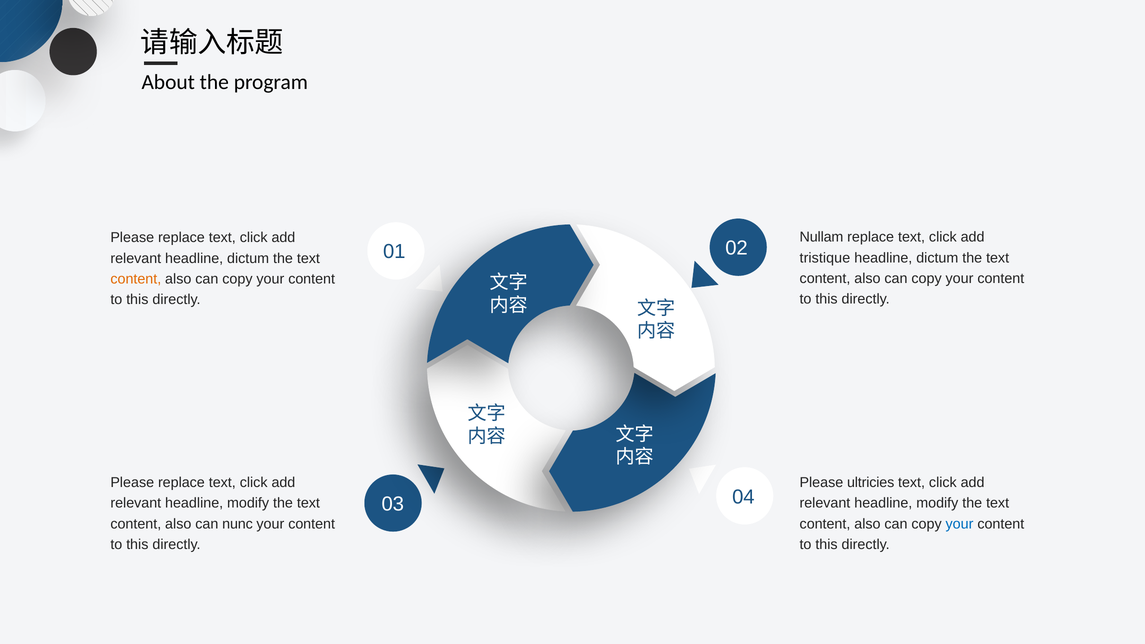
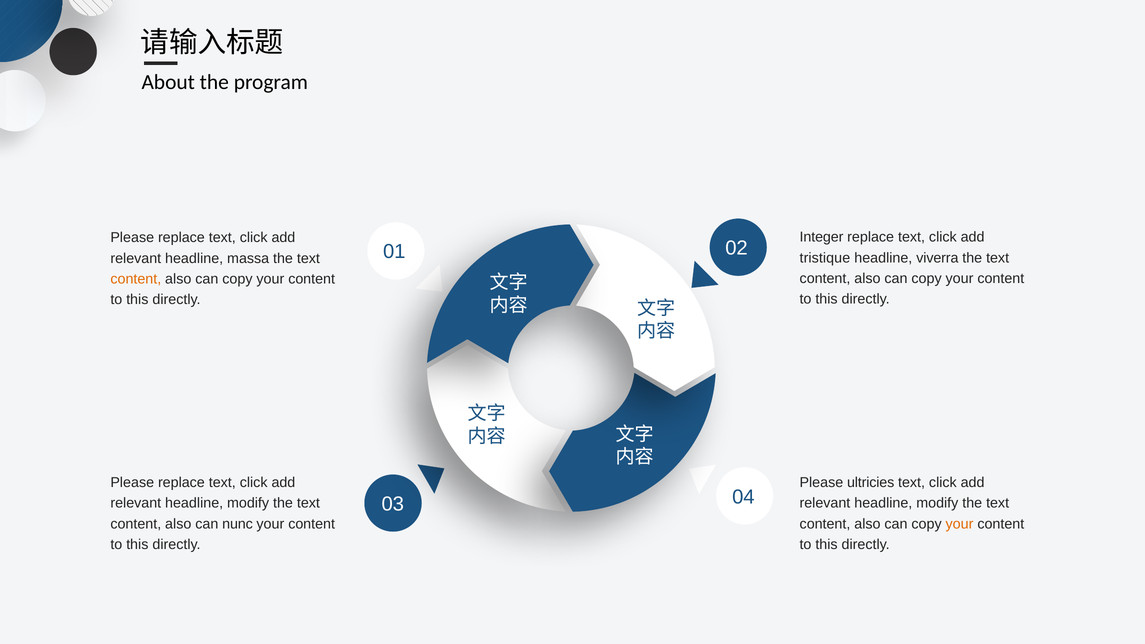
Nullam: Nullam -> Integer (822, 237)
dictum: dictum -> viverra (937, 258)
relevant headline dictum: dictum -> massa (248, 258)
your colour: blue -> orange (960, 524)
